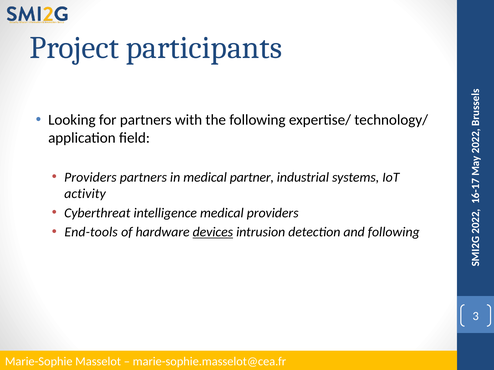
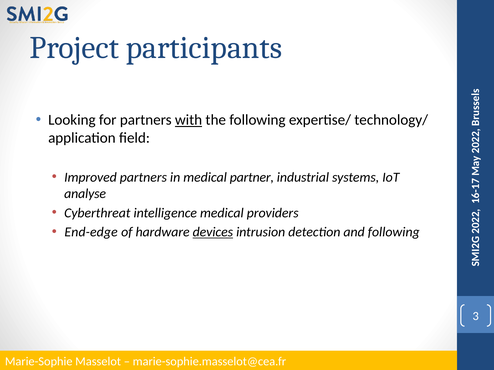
with underline: none -> present (189, 120)
Providers: Providers -> Improved (90, 177)
activity: activity -> analyse (85, 194)
End-tools: End-tools -> End-edge (91, 232)
